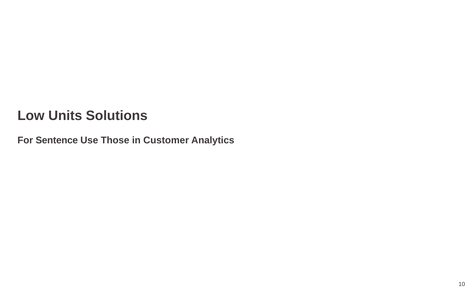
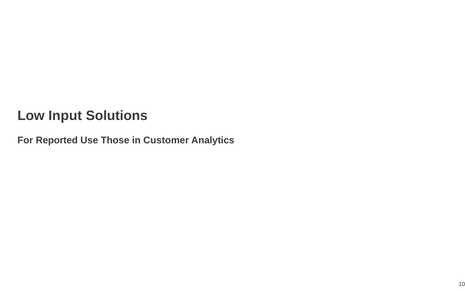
Units: Units -> Input (65, 116)
Sentence: Sentence -> Reported (57, 140)
